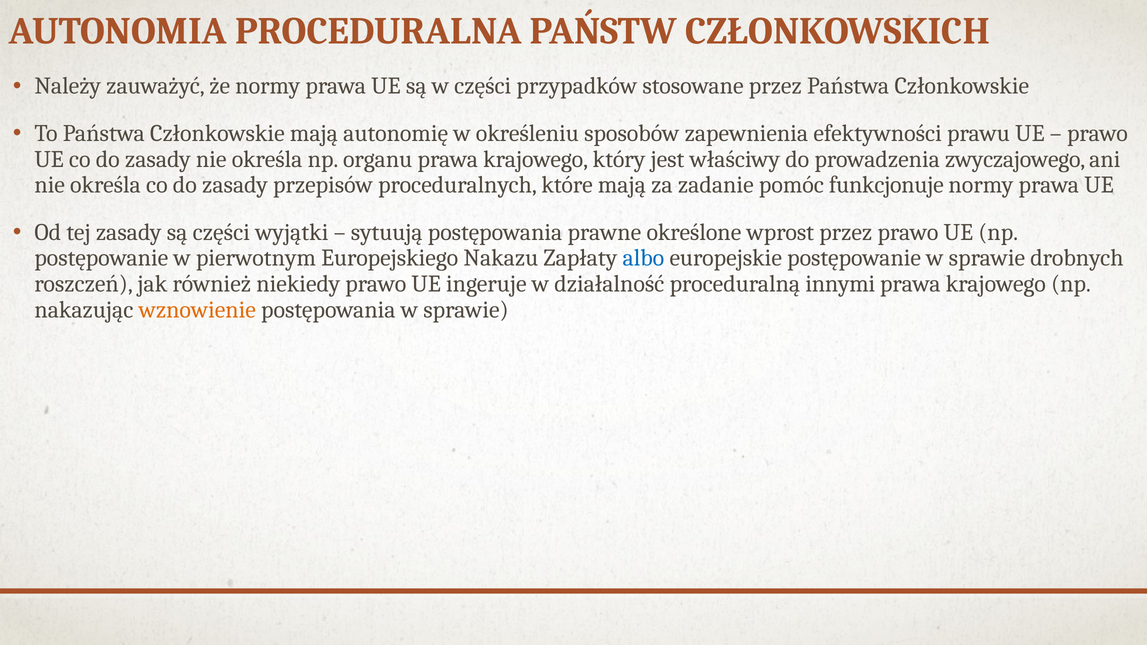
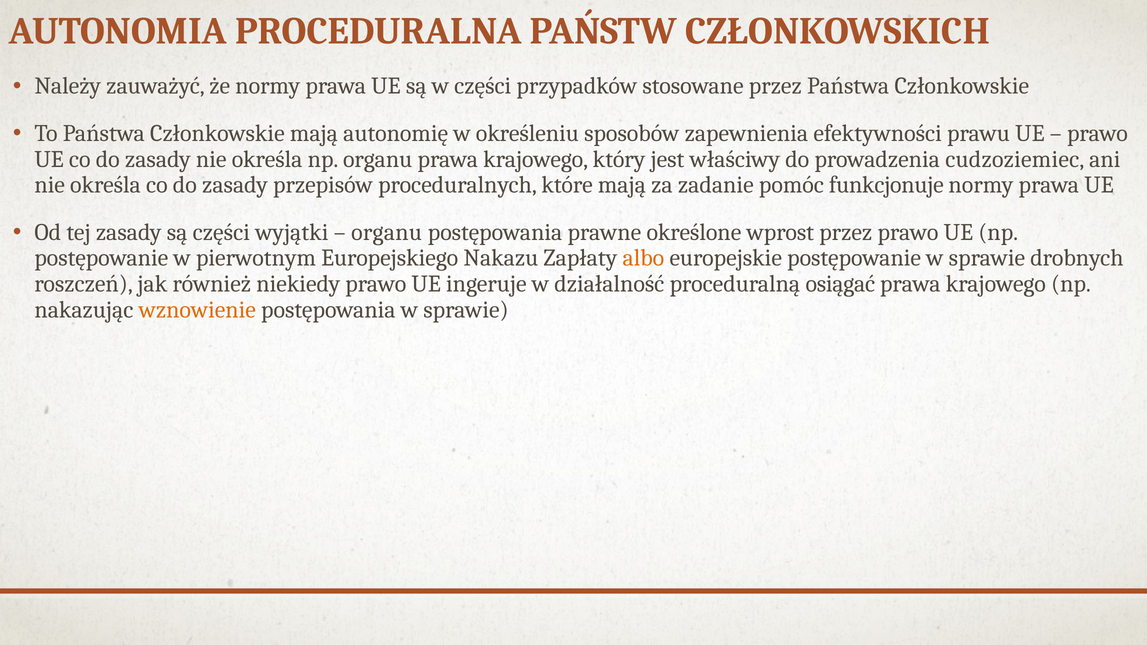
zwyczajowego: zwyczajowego -> cudzoziemiec (1015, 159)
sytuują: sytuują -> organu (387, 232)
albo colour: blue -> orange (643, 258)
innymi: innymi -> osiągać (840, 284)
